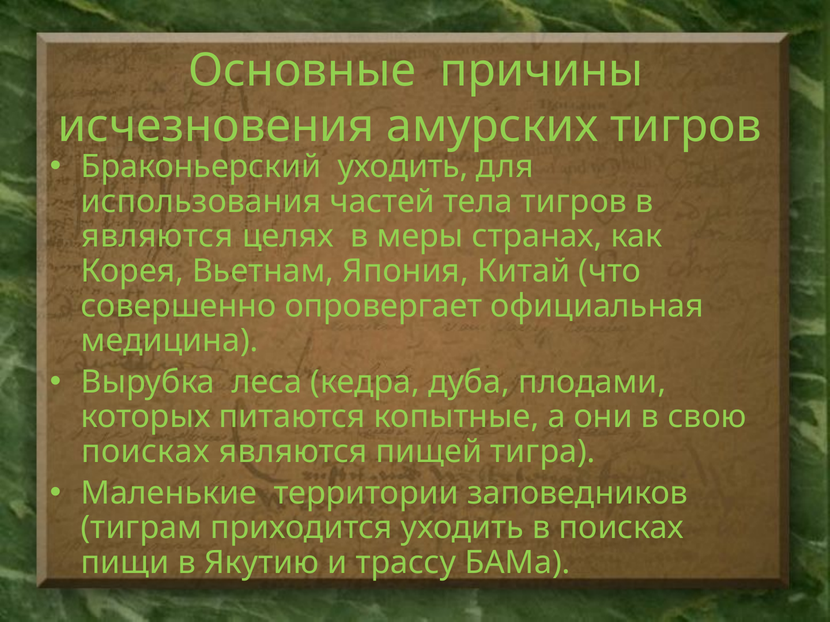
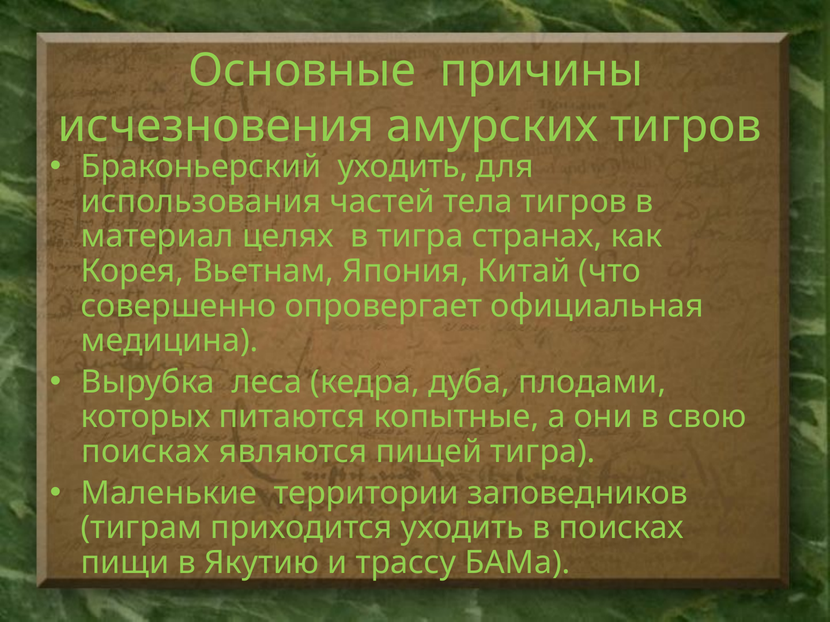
являются: являются -> материал (157, 236)
в меры: меры -> тигра (420, 236)
